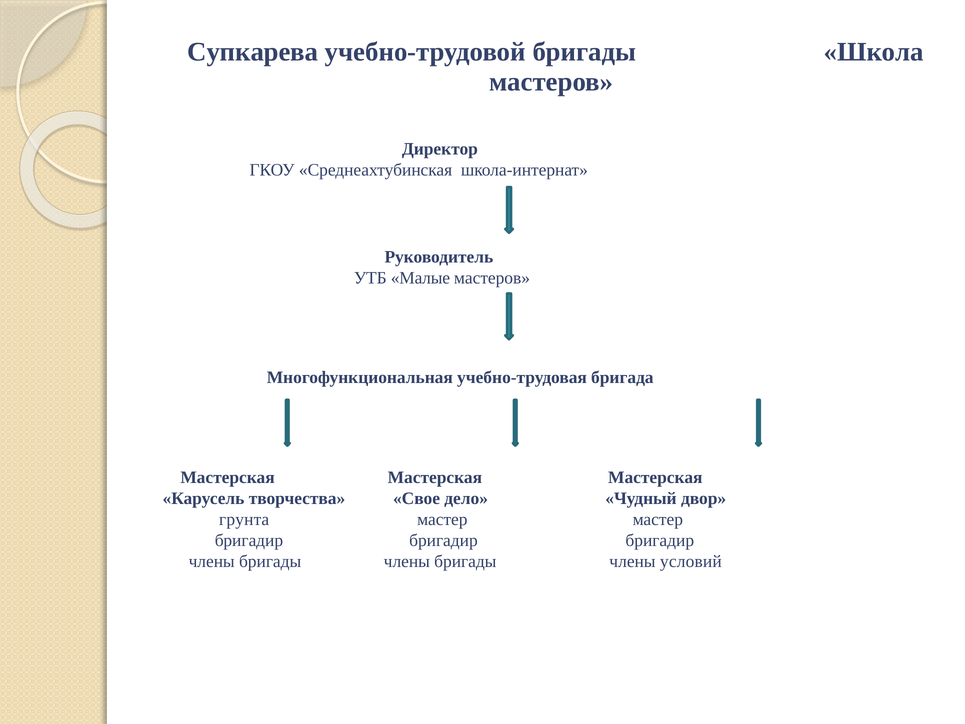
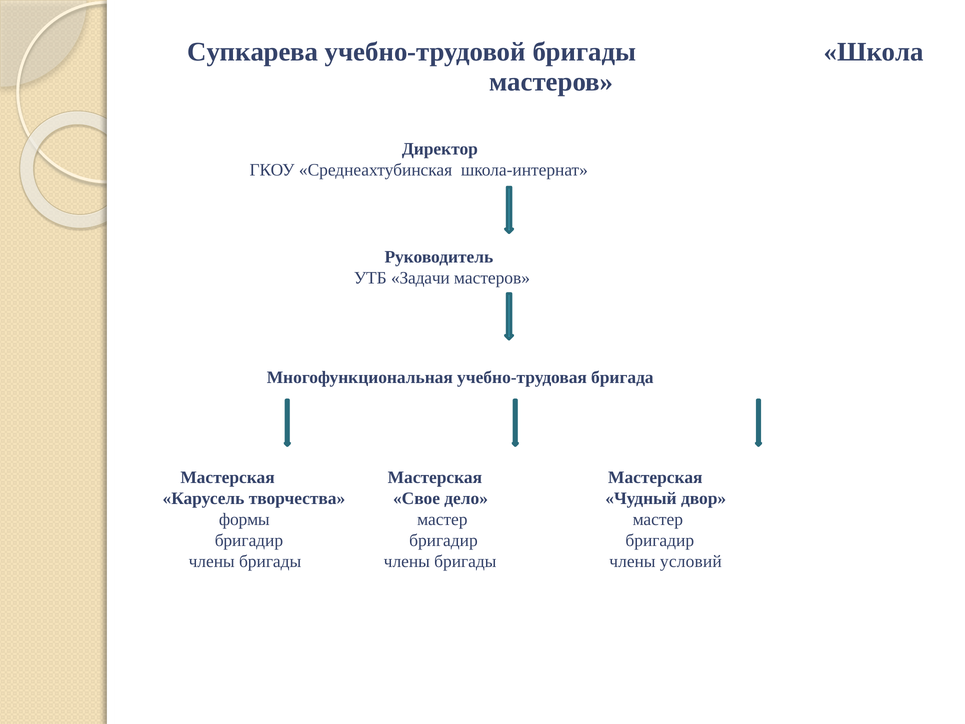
Малые: Малые -> Задачи (420, 278)
грунта: грунта -> формы (244, 519)
